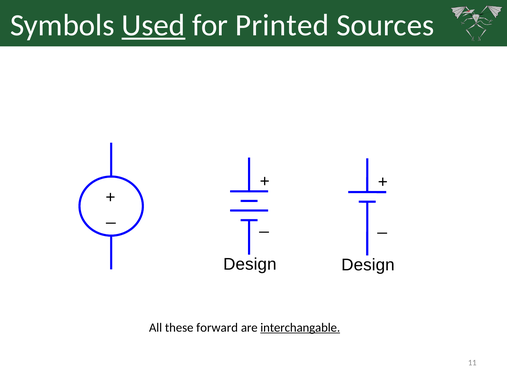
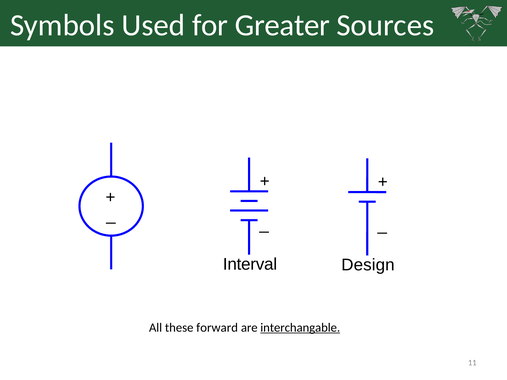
Used underline: present -> none (153, 25)
Printed: Printed -> Greater (282, 25)
Design: Design -> Interval (250, 264)
